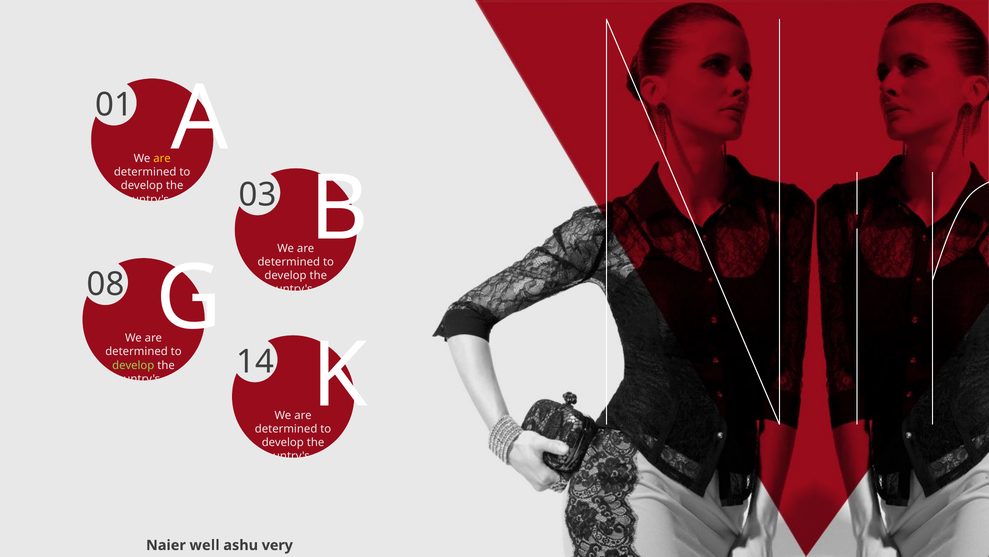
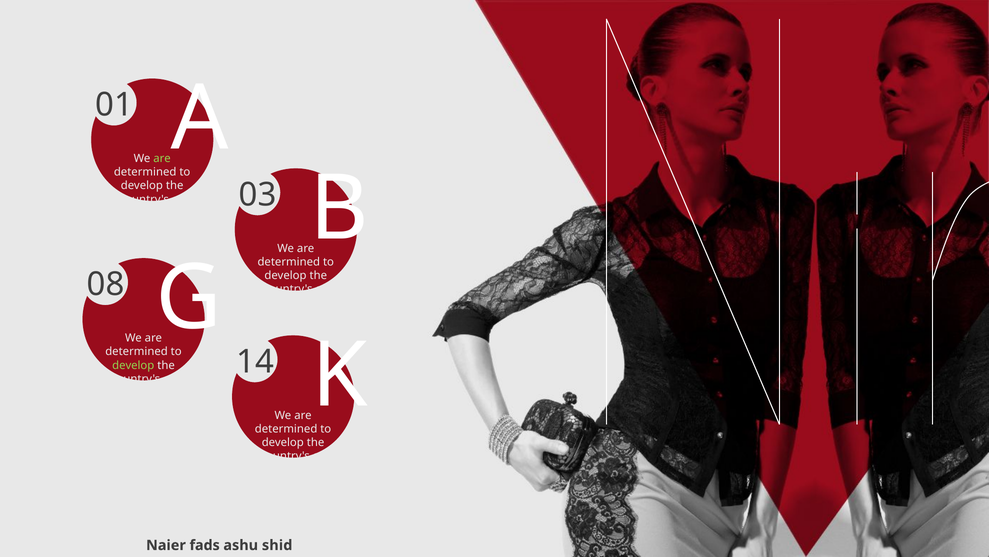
are colour: yellow -> light green (162, 158)
well: well -> fads (205, 545)
very: very -> shid (277, 545)
